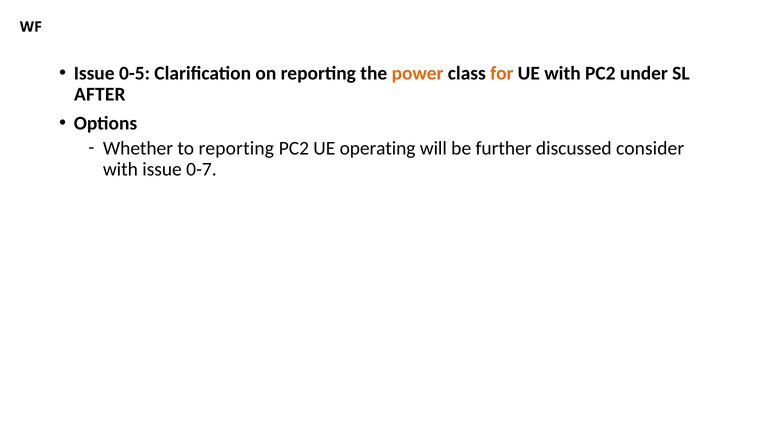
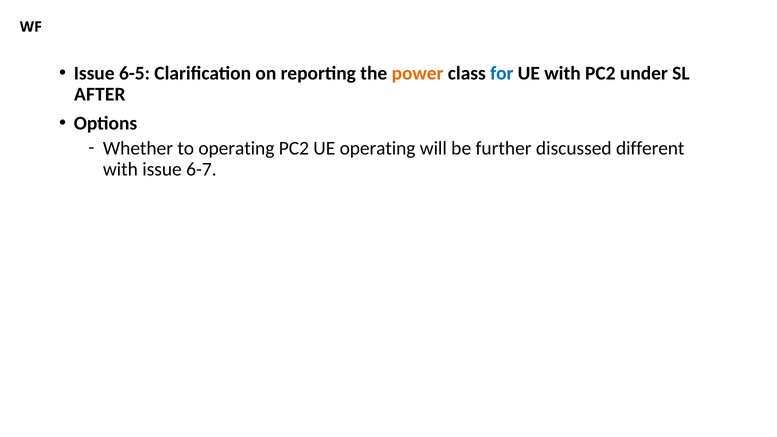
0-5: 0-5 -> 6-5 (135, 73)
for colour: orange -> blue (502, 73)
to reporting: reporting -> operating (236, 148)
consider: consider -> different (650, 148)
0-7: 0-7 -> 6-7 (201, 169)
